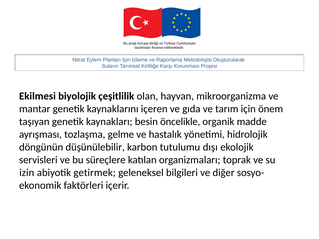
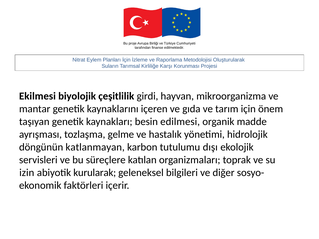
olan: olan -> girdi (147, 96)
öncelikle: öncelikle -> edilmesi (180, 122)
düşünülebilir: düşünülebilir -> katlanmayan (95, 147)
getirmek: getirmek -> kurularak (95, 173)
